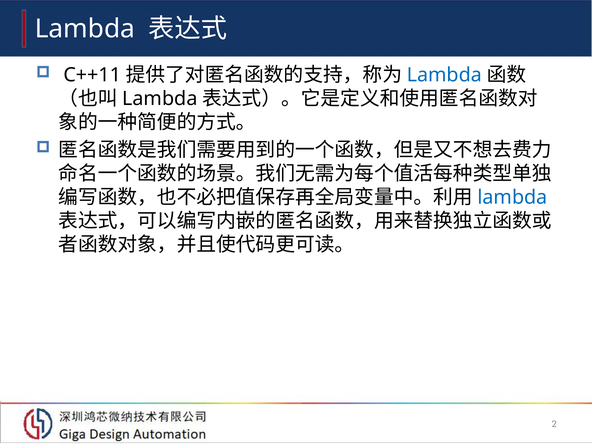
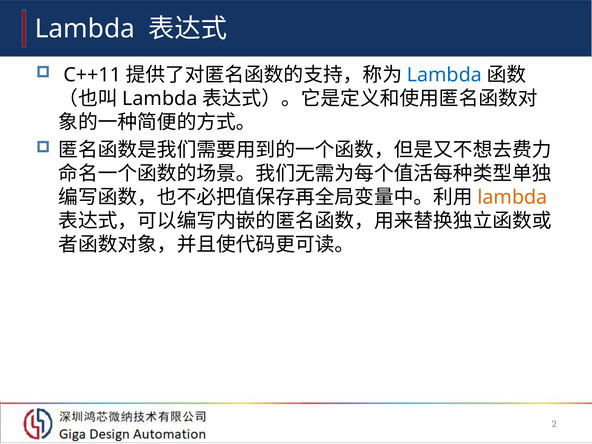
lambda colour: blue -> orange (512, 197)
